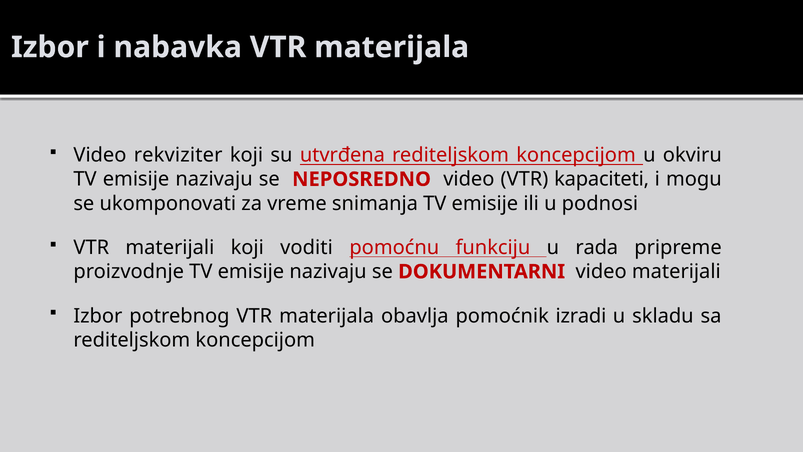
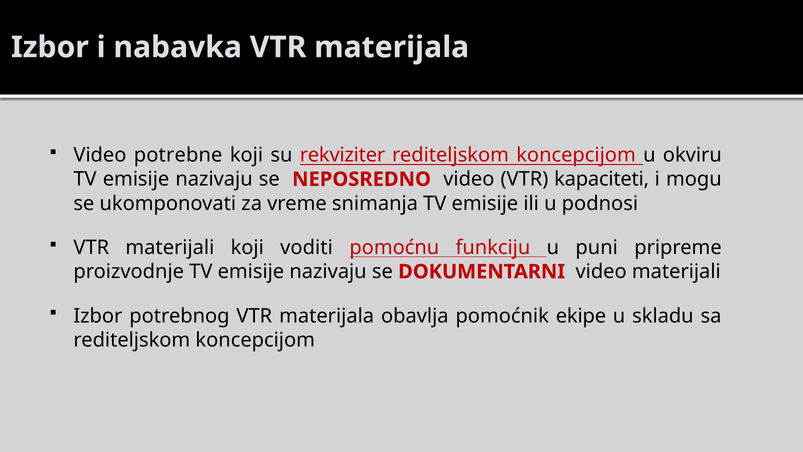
rekviziter: rekviziter -> potrebne (178, 155)
utvrđena: utvrđena -> rekviziter (342, 155)
rada: rada -> puni (597, 247)
izradi: izradi -> ekipe (581, 316)
